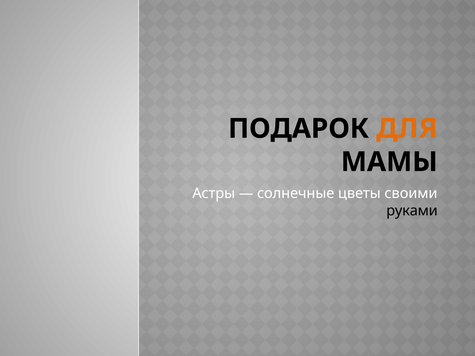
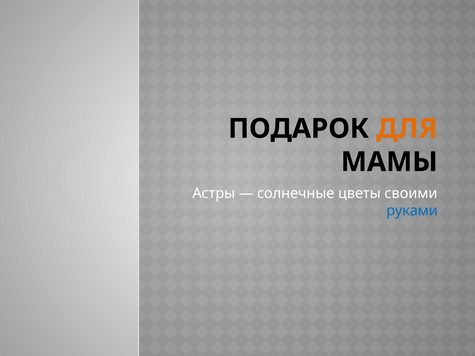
руками colour: black -> blue (412, 211)
